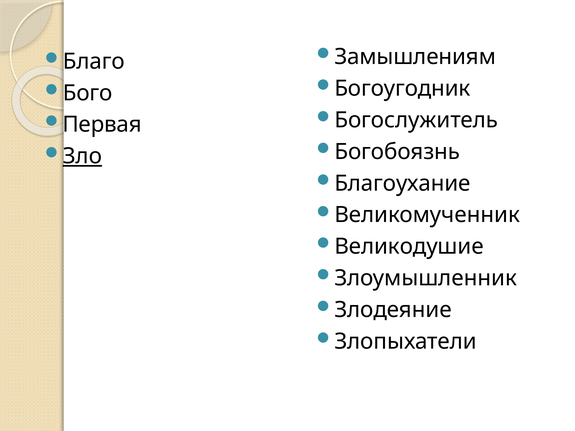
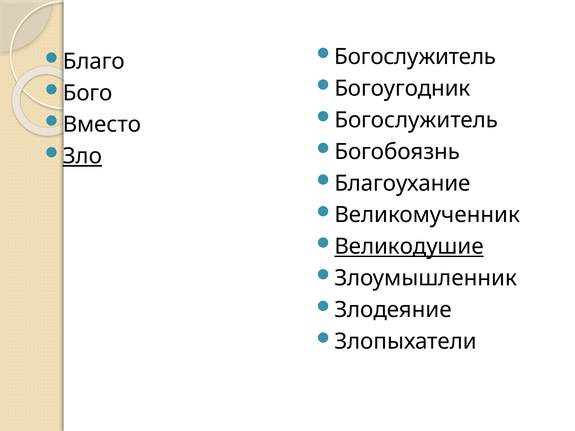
Замышлениям: Замышлениям -> Богослужитель (415, 57)
Первая: Первая -> Вместо (102, 125)
Великодушие underline: none -> present (409, 247)
